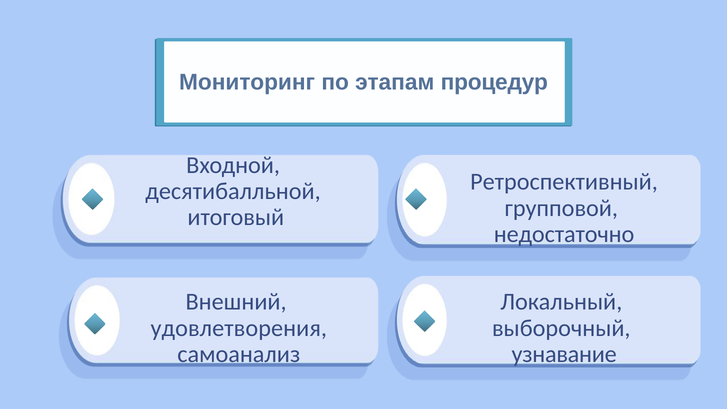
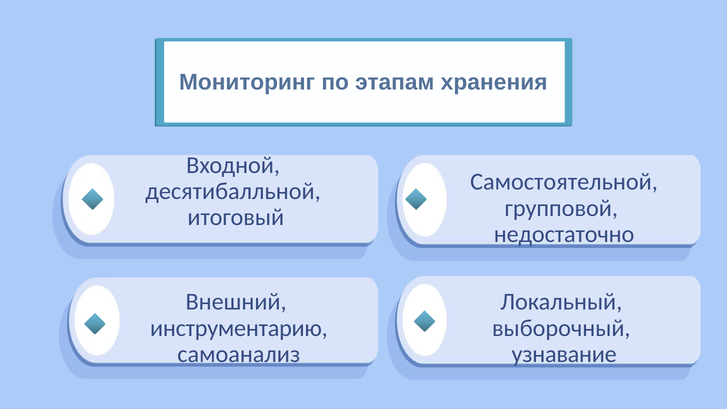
процедур: процедур -> хранения (494, 82)
Ретроспективный: Ретроспективный -> Самостоятельной (564, 182)
удовлетворения: удовлетворения -> инструментарию (239, 328)
